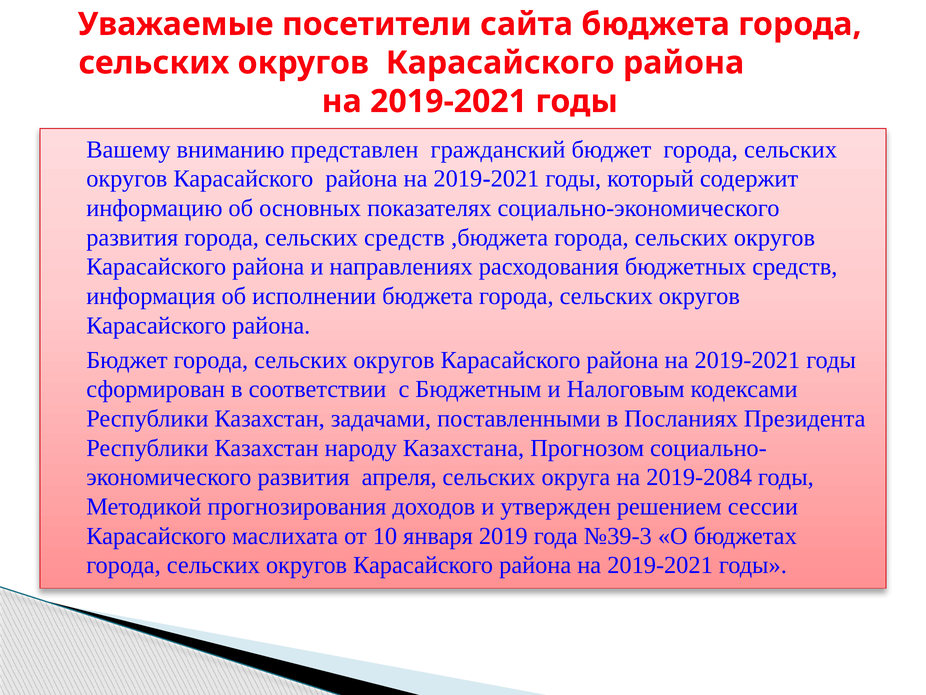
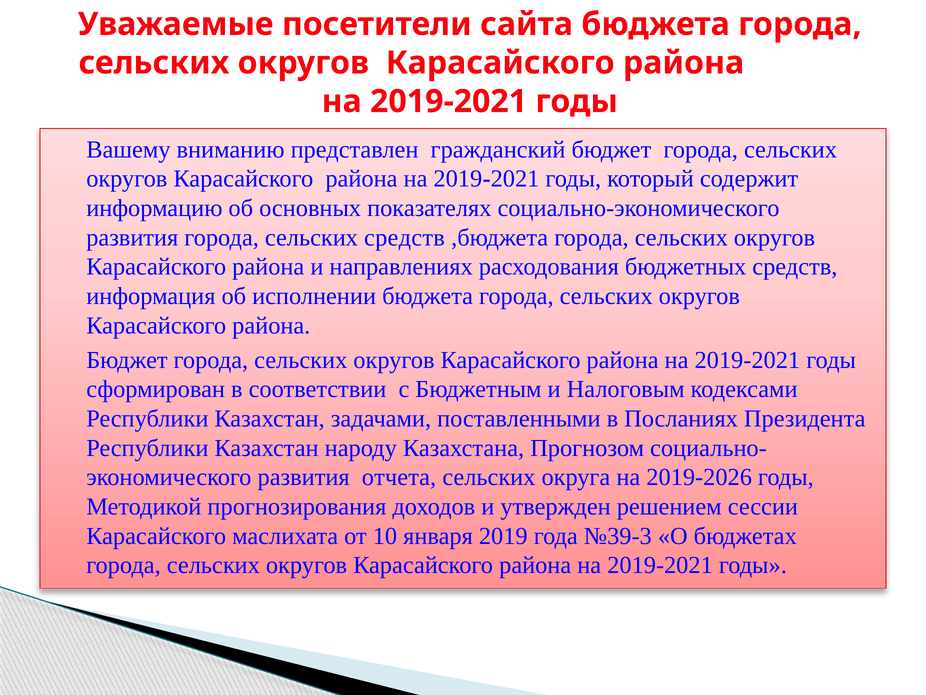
апреля: апреля -> отчета (399, 477)
2019-2084: 2019-2084 -> 2019-2026 (699, 477)
